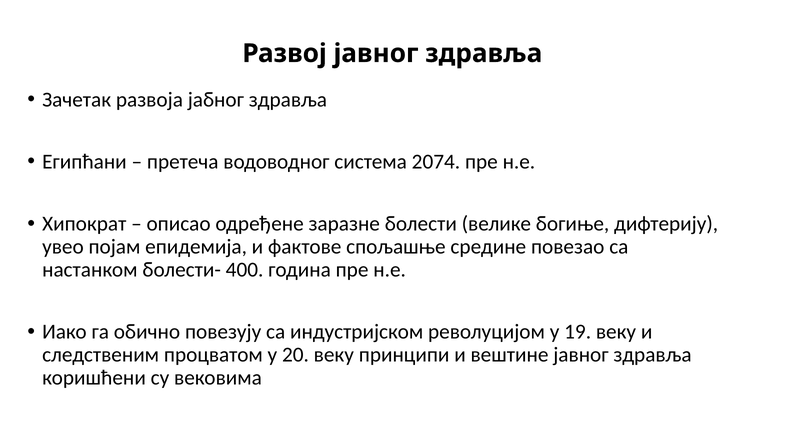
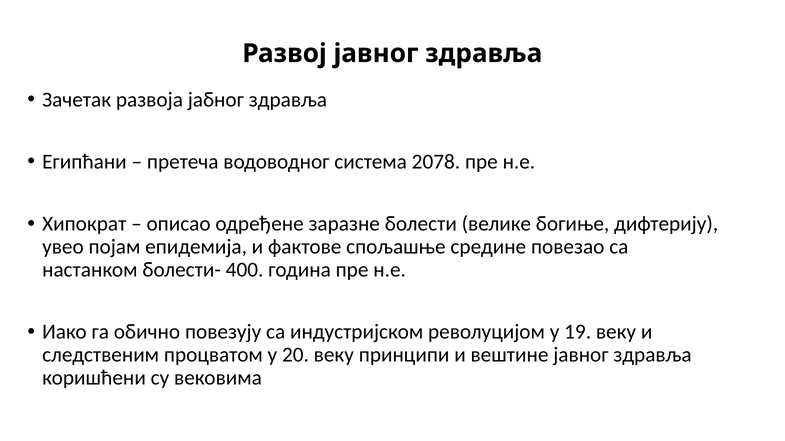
2074: 2074 -> 2078 (436, 162)
